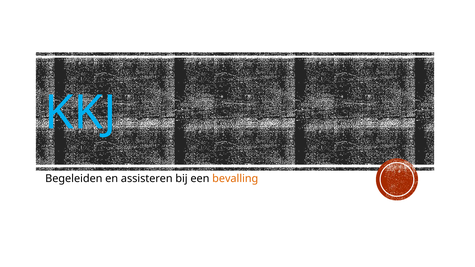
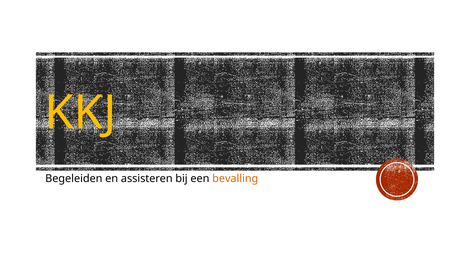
KKJ colour: light blue -> yellow (80, 113)
